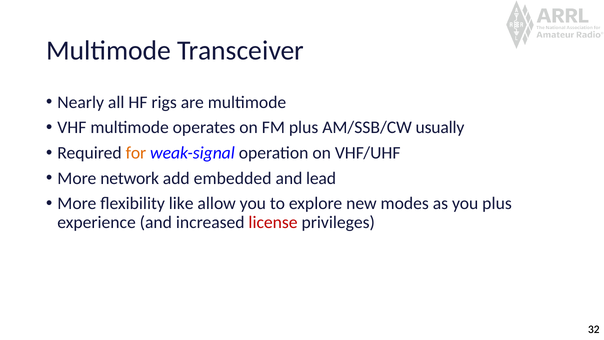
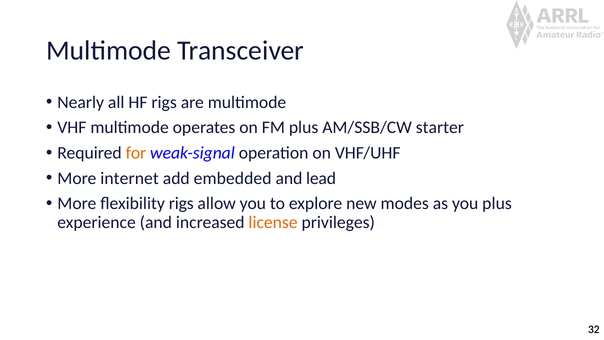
usually: usually -> starter (440, 127)
network: network -> internet (130, 178)
flexibility like: like -> rigs (181, 203)
license colour: red -> orange (273, 222)
